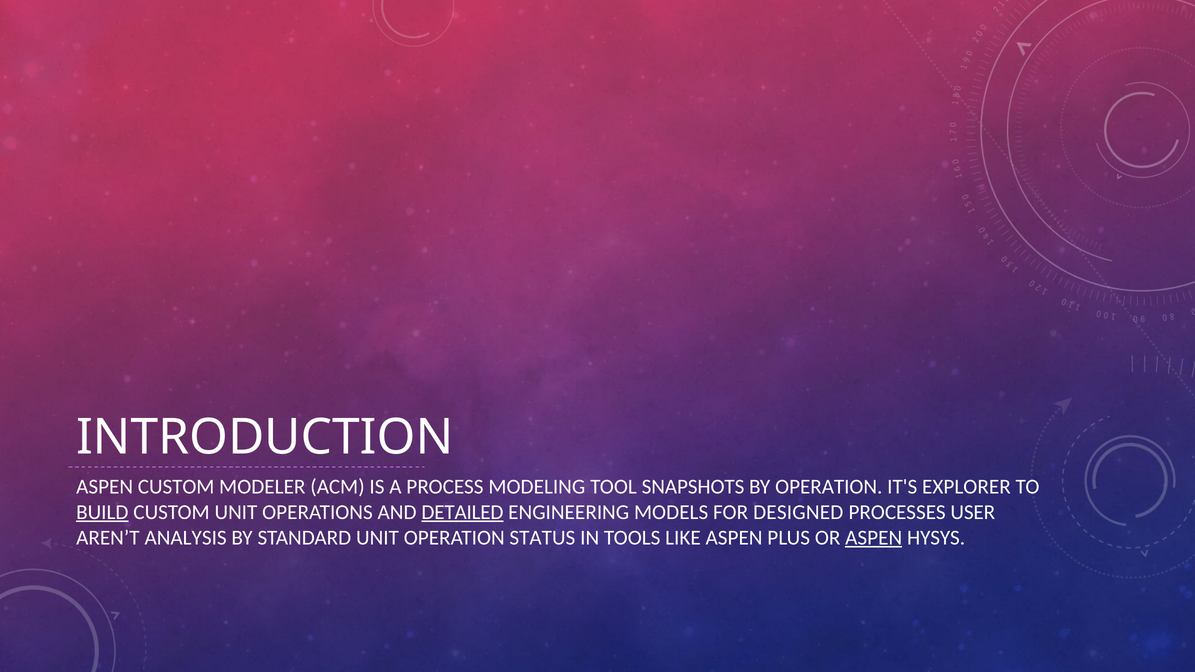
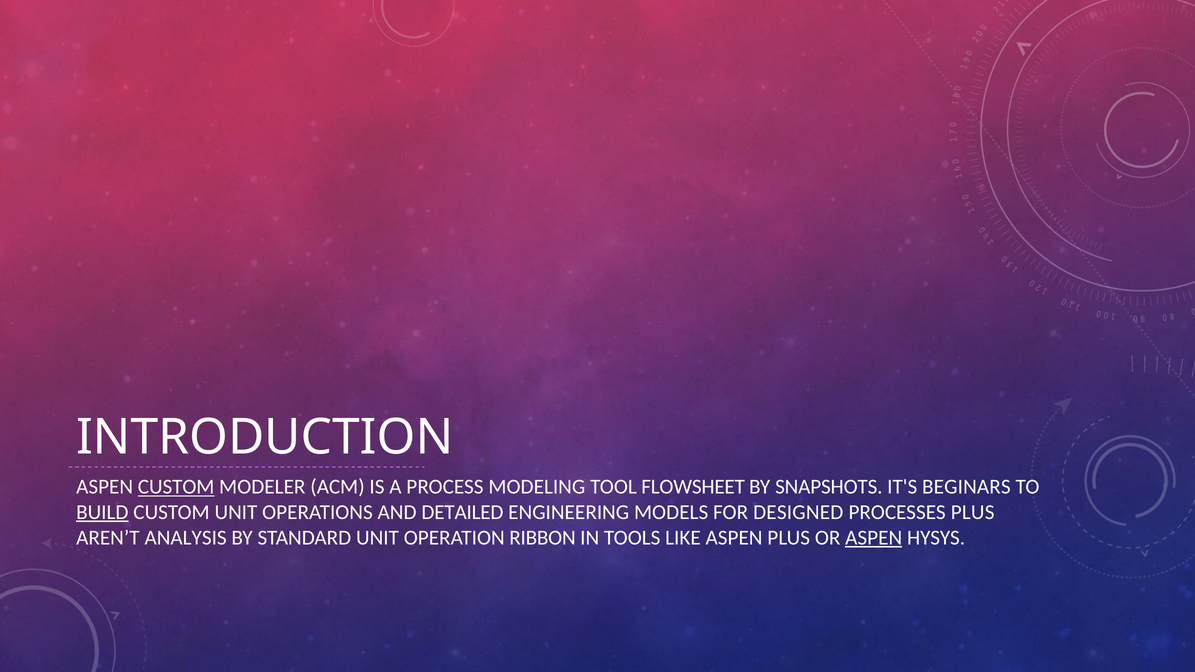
CUSTOM underline: none -> present (176, 487)
SNAPSHOTS: SNAPSHOTS -> FLOWSHEET (693, 487)
BY OPERATION: OPERATION -> SNAPSHOTS (829, 487)
EXPLORER: EXPLORER -> BEGINARS (966, 487)
DETAILED underline: present -> none (462, 512)
PROCESSES USER: USER -> PLUS (973, 512)
STATUS: STATUS -> RIBBON (542, 538)
